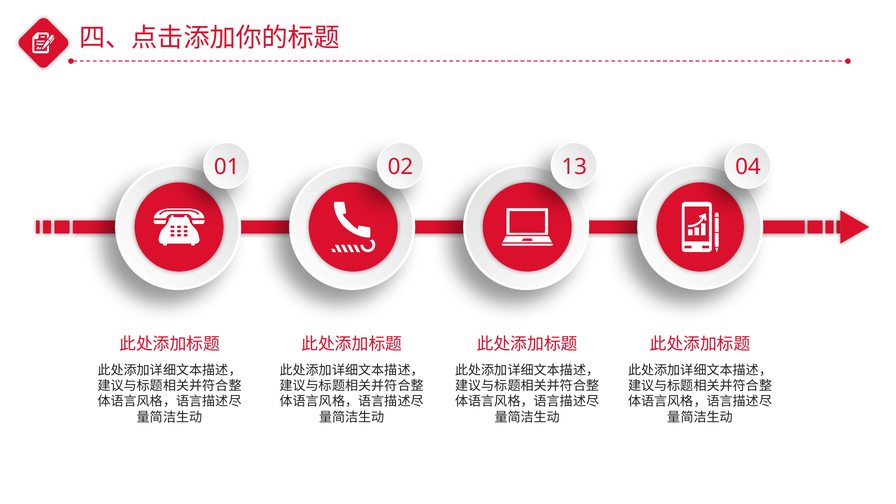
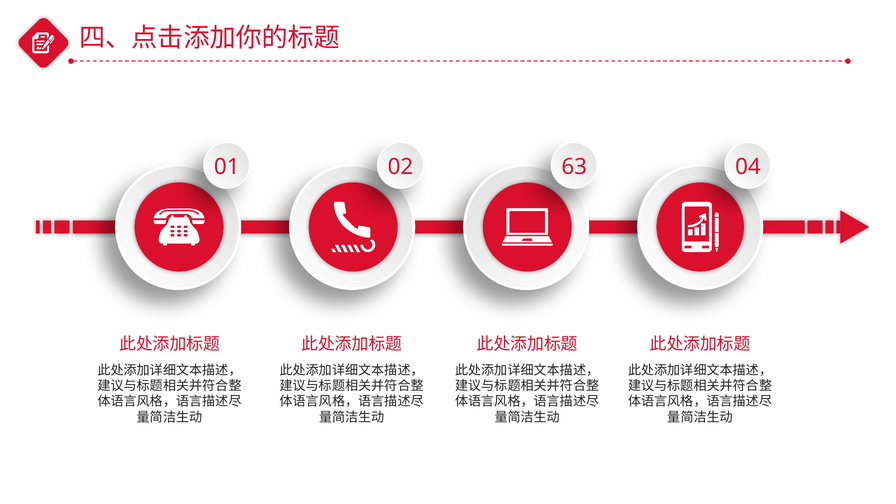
13: 13 -> 63 (574, 167)
